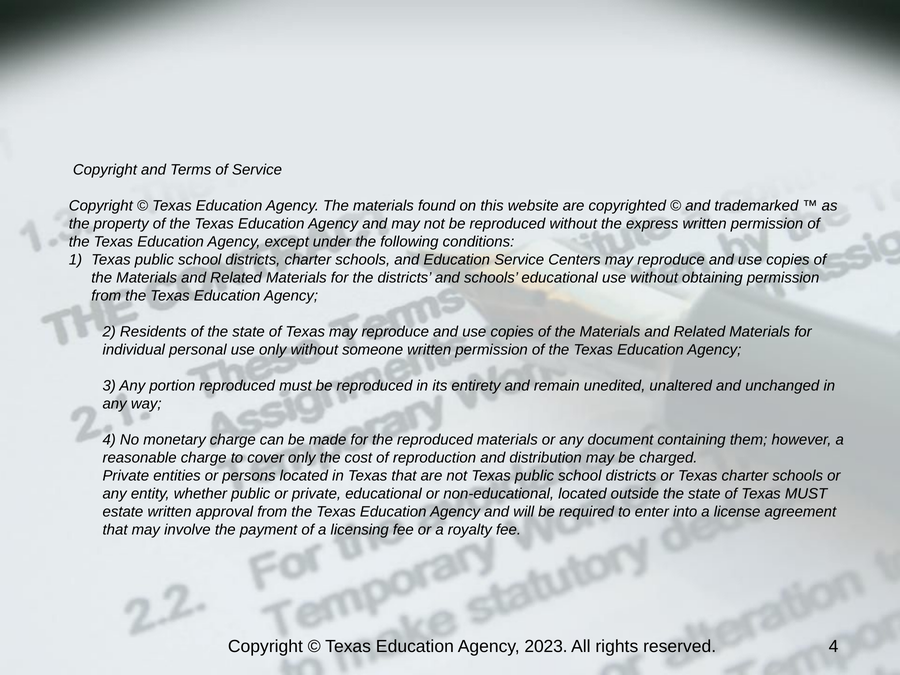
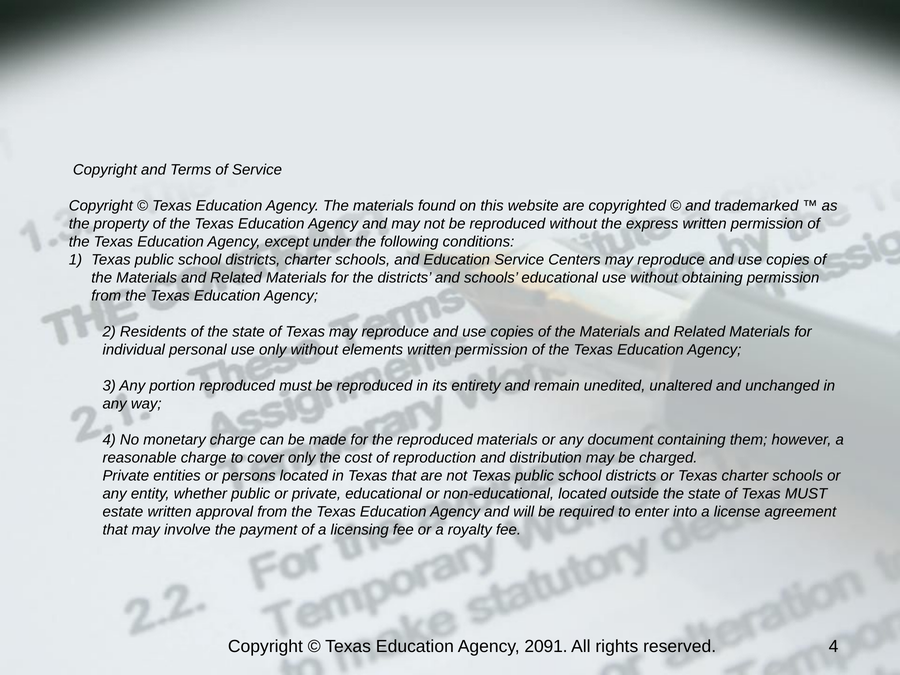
someone: someone -> elements (373, 350)
2023: 2023 -> 2091 (546, 646)
